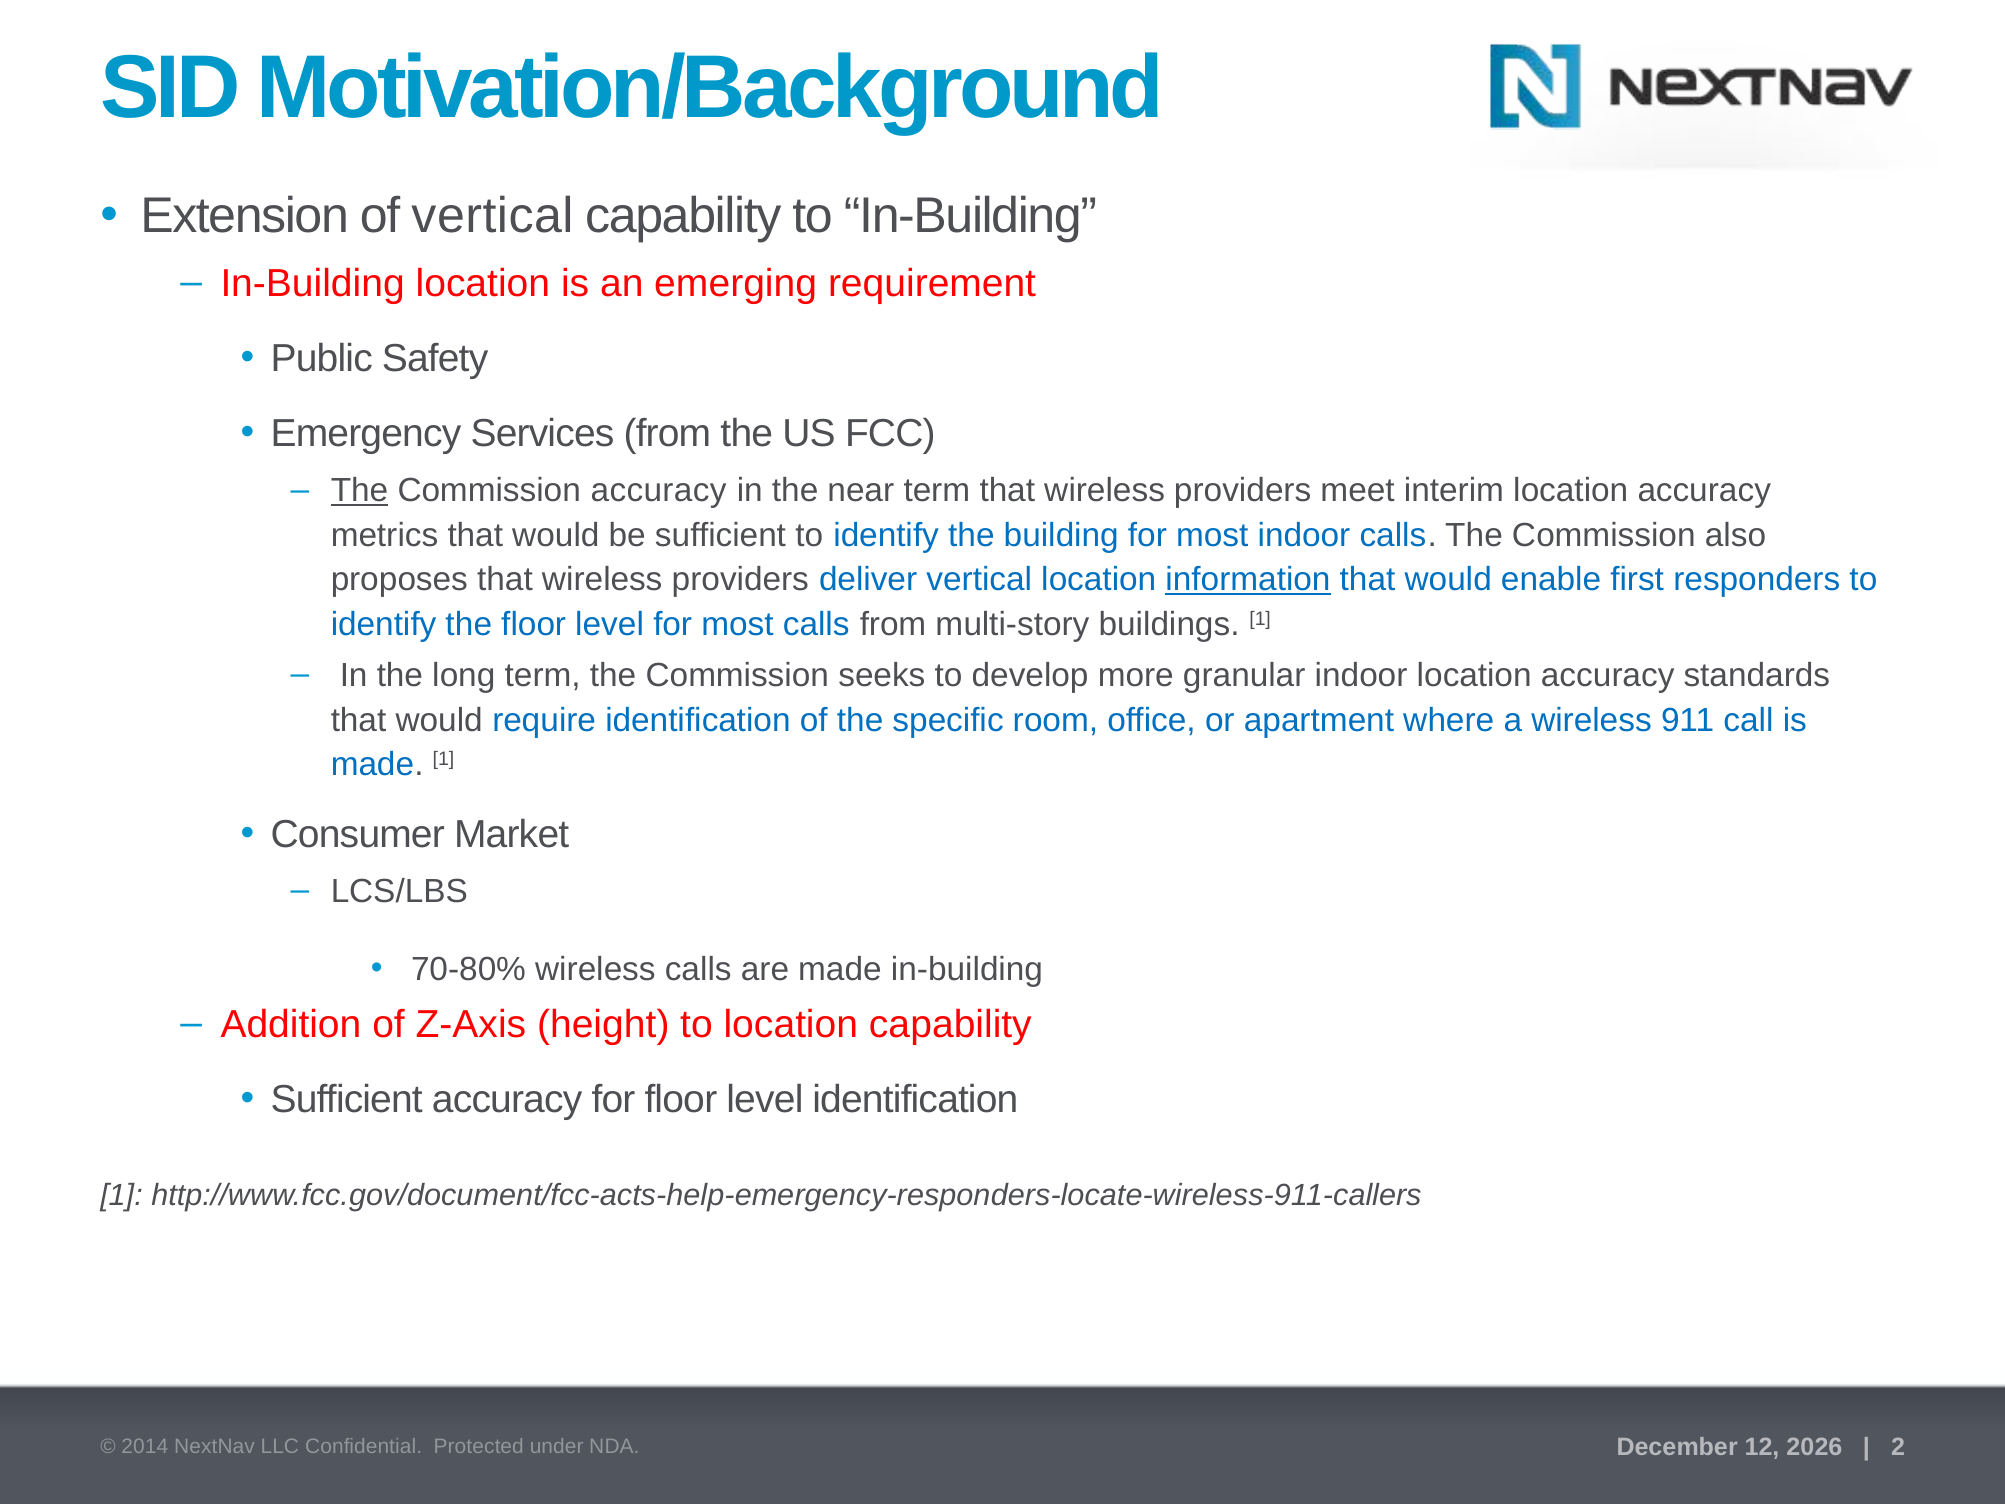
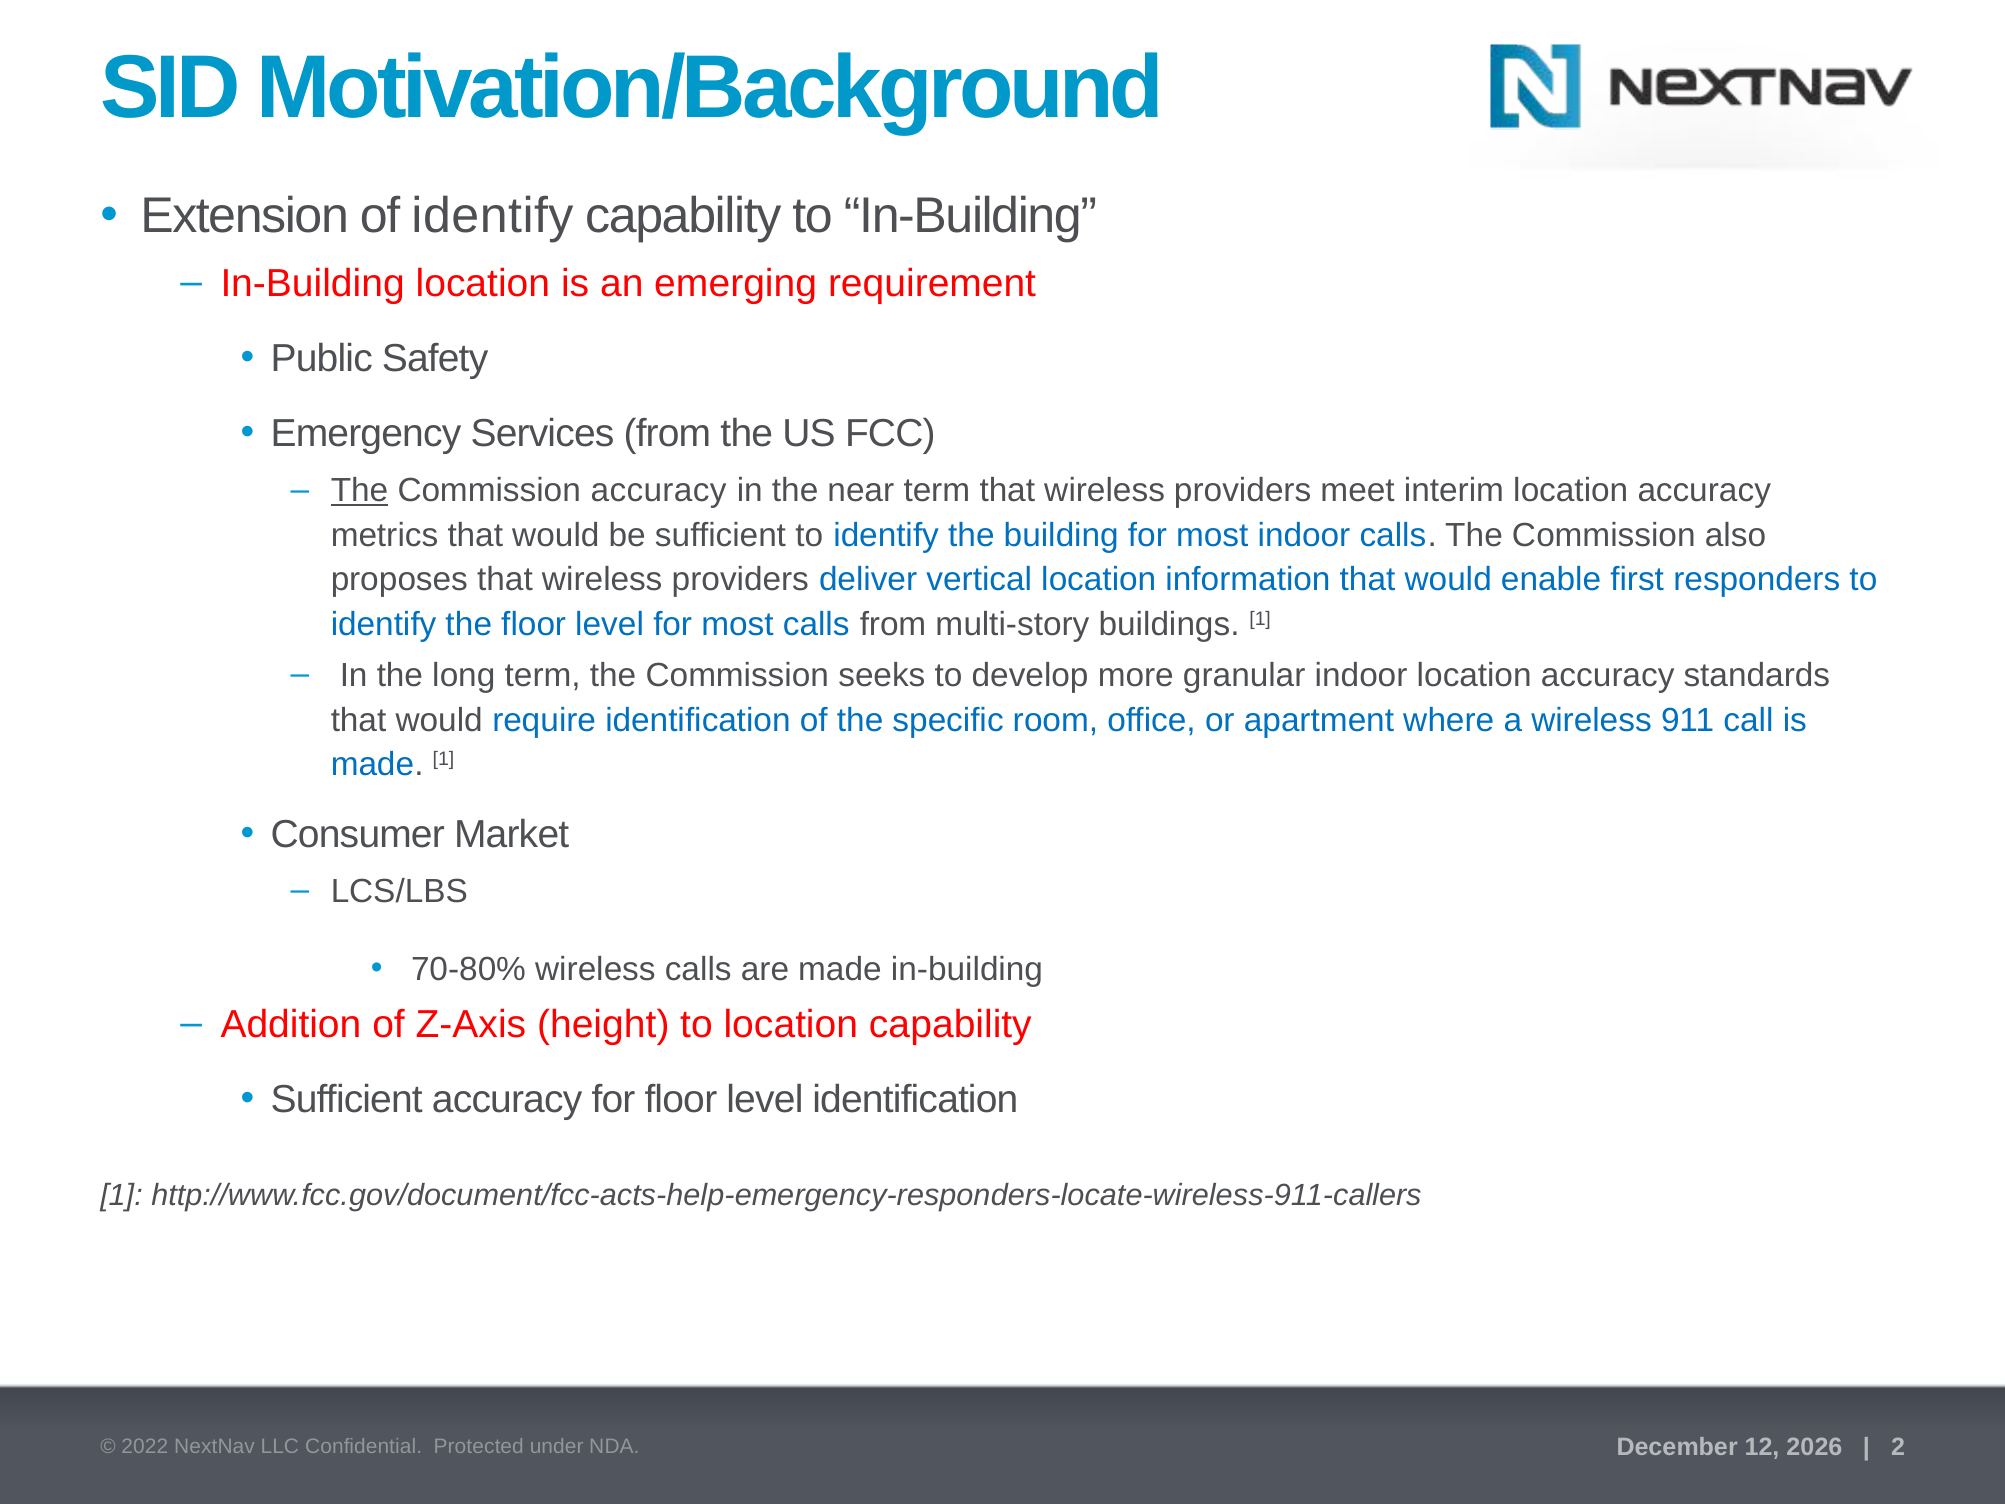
of vertical: vertical -> identify (493, 216)
information underline: present -> none (1248, 580)
2014: 2014 -> 2022 (145, 1447)
